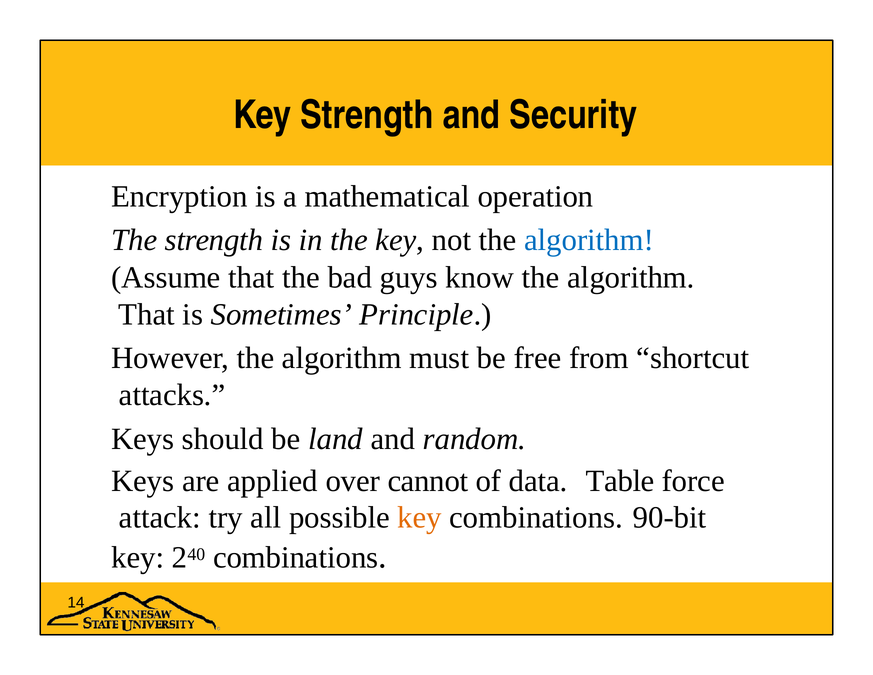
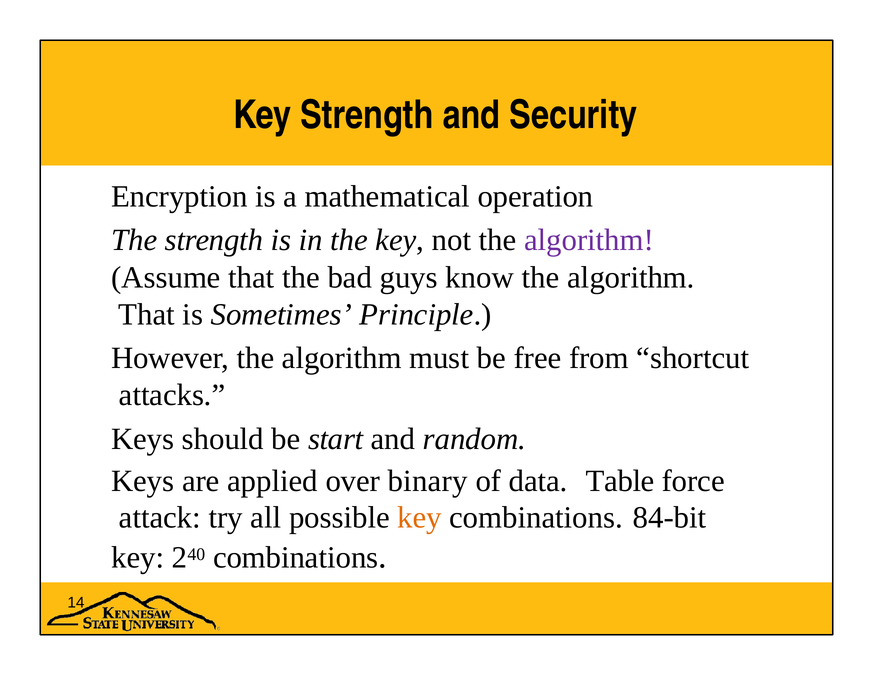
algorithm colour: blue -> purple (589, 240)
land: land -> start (336, 439)
cannot: cannot -> binary (428, 481)
90-bit: 90-bit -> 84-bit (669, 517)
